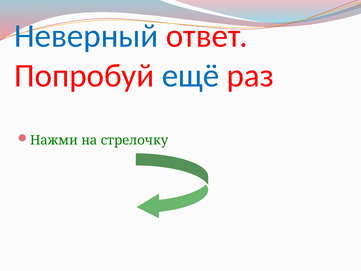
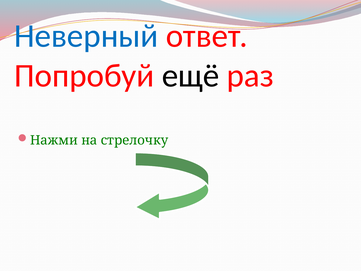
ещё colour: blue -> black (191, 76)
